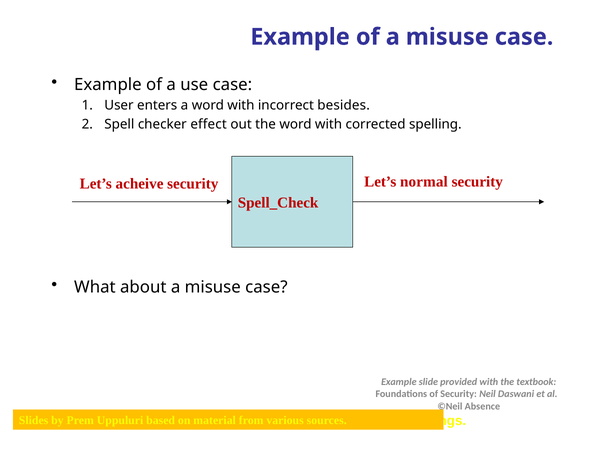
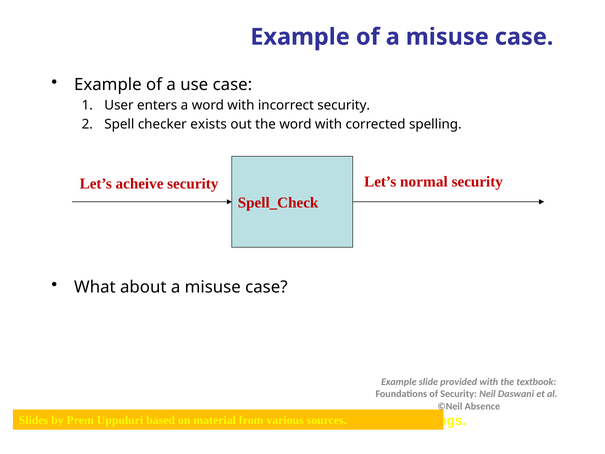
incorrect besides: besides -> security (344, 105)
effect: effect -> exists (209, 124)
